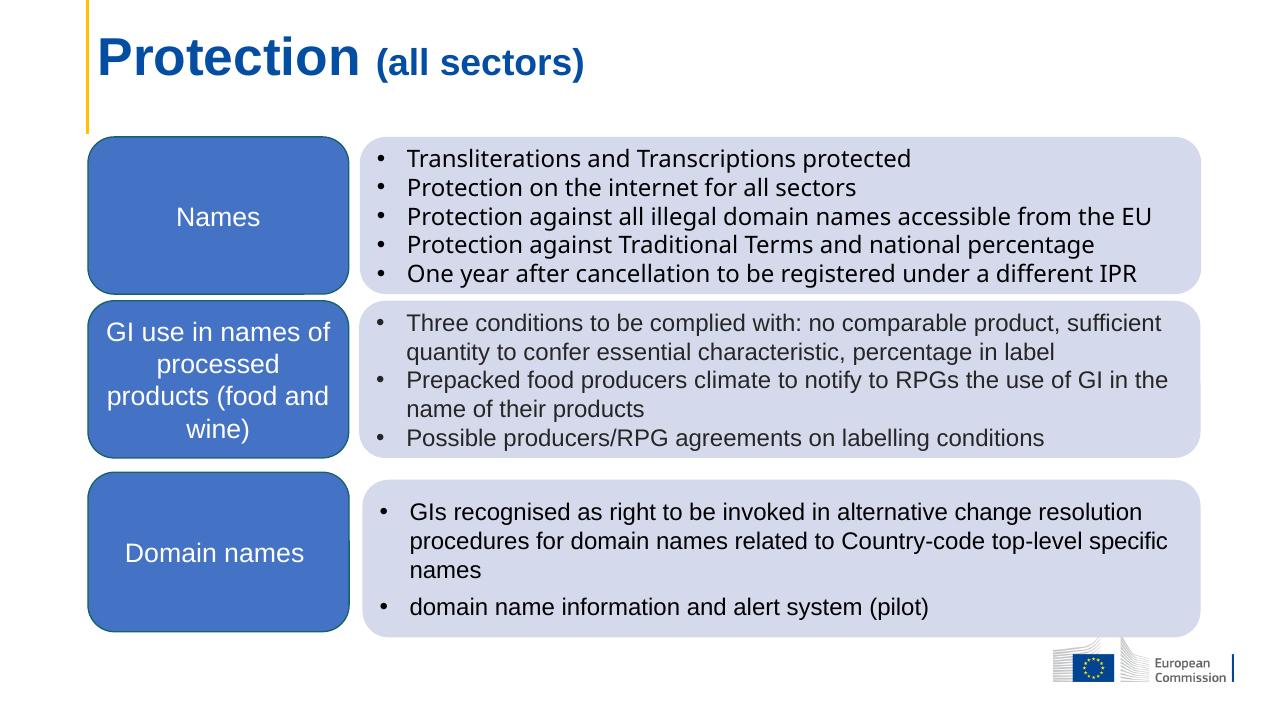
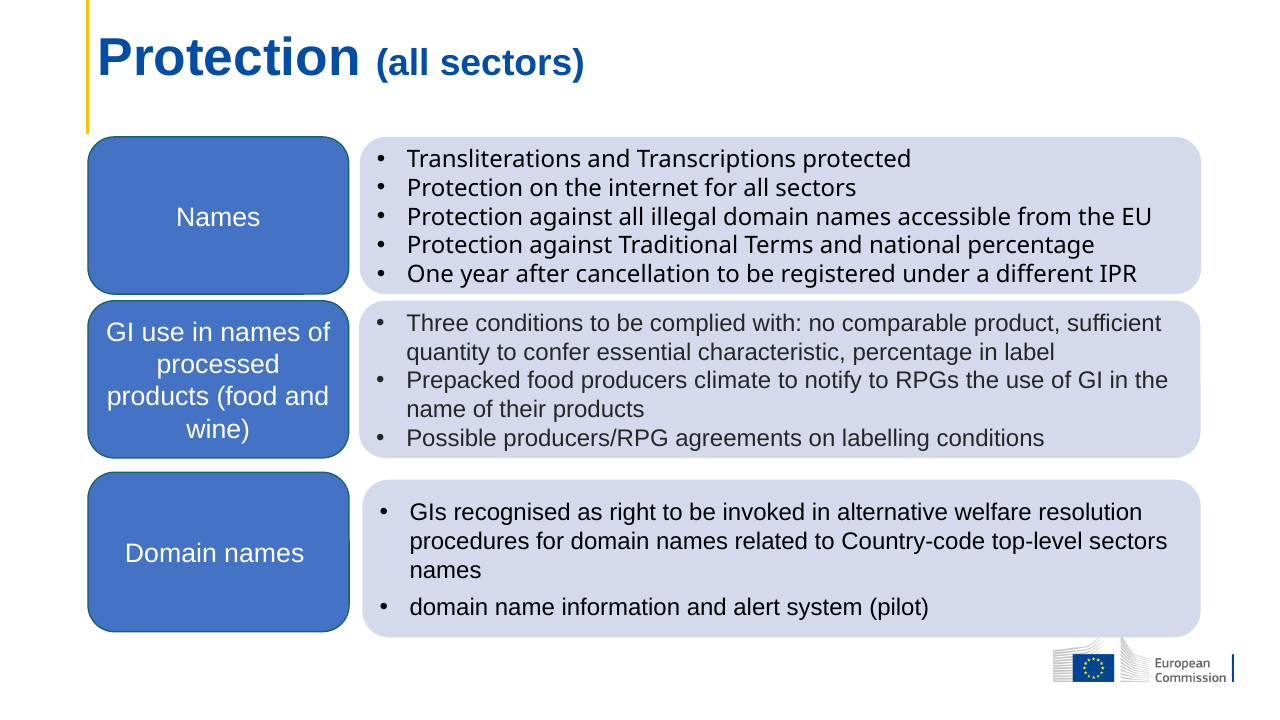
change: change -> welfare (993, 513)
top-level specific: specific -> sectors (1128, 542)
